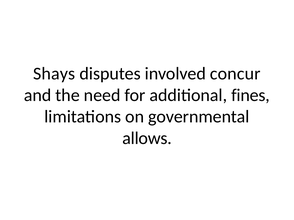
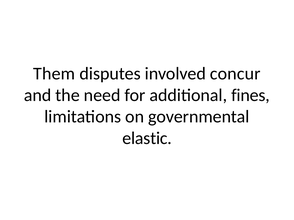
Shays: Shays -> Them (54, 74)
allows: allows -> elastic (147, 138)
